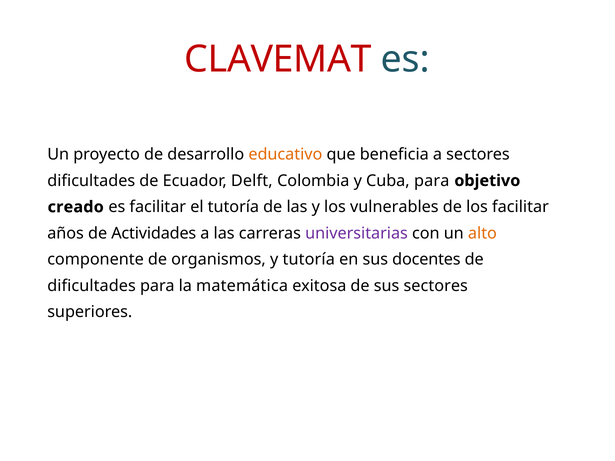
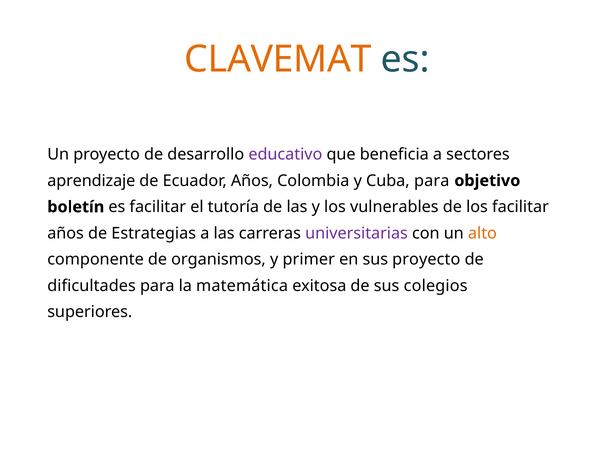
CLAVEMAT colour: red -> orange (278, 60)
educativo colour: orange -> purple (285, 155)
dificultades: dificultades -> aprendizaje (91, 181)
Ecuador Delft: Delft -> Años (252, 181)
creado: creado -> boletín (76, 207)
Actividades: Actividades -> Estrategias (154, 233)
y tutoría: tutoría -> primer (309, 260)
sus docentes: docentes -> proyecto (426, 260)
sus sectores: sectores -> colegios (436, 286)
